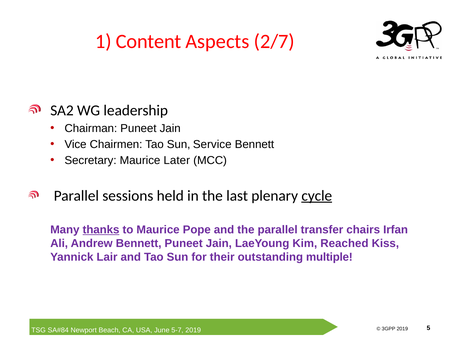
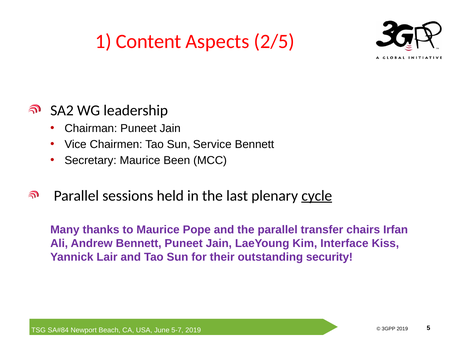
2/7: 2/7 -> 2/5 (274, 41)
Later: Later -> Been (177, 160)
thanks underline: present -> none (101, 230)
Reached: Reached -> Interface (344, 243)
multiple: multiple -> security (329, 257)
